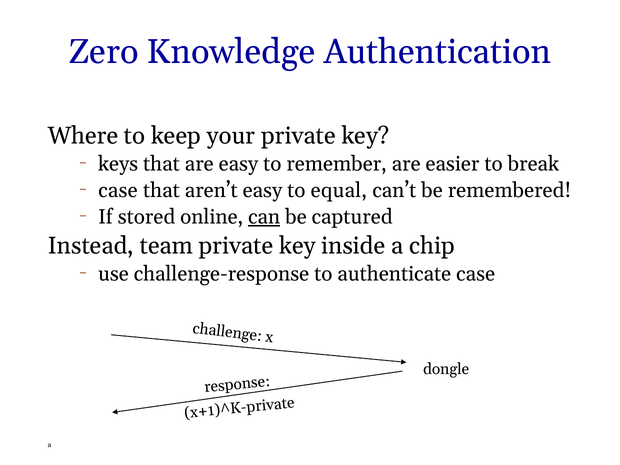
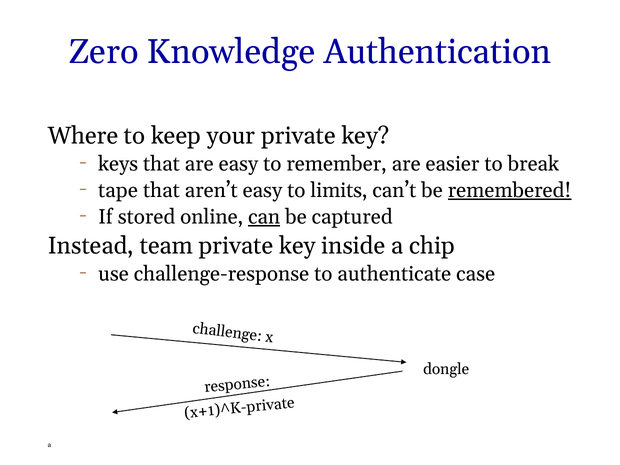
case: case -> tape (118, 190)
equal: equal -> limits (339, 190)
remembered underline: none -> present (510, 190)
